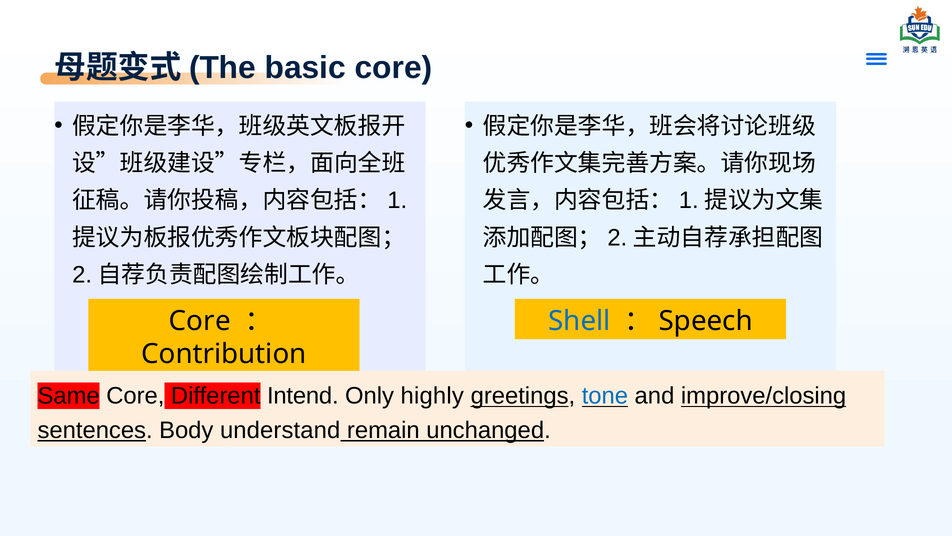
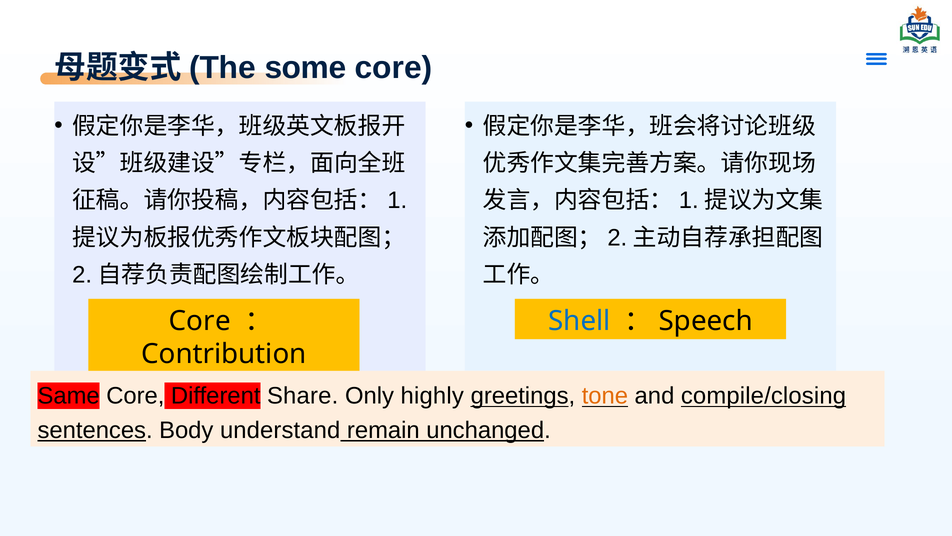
basic: basic -> some (306, 67)
Intend: Intend -> Share (303, 396)
tone colour: blue -> orange (605, 396)
improve/closing: improve/closing -> compile/closing (763, 396)
